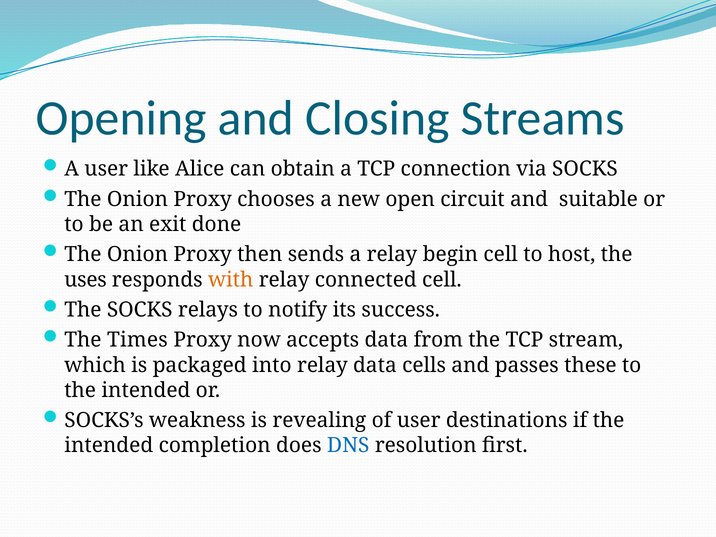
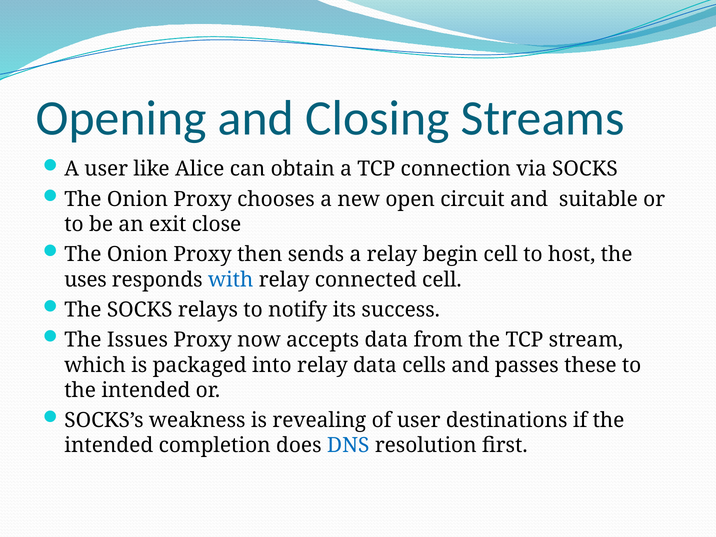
done: done -> close (217, 224)
with colour: orange -> blue (231, 280)
Times: Times -> Issues (137, 340)
